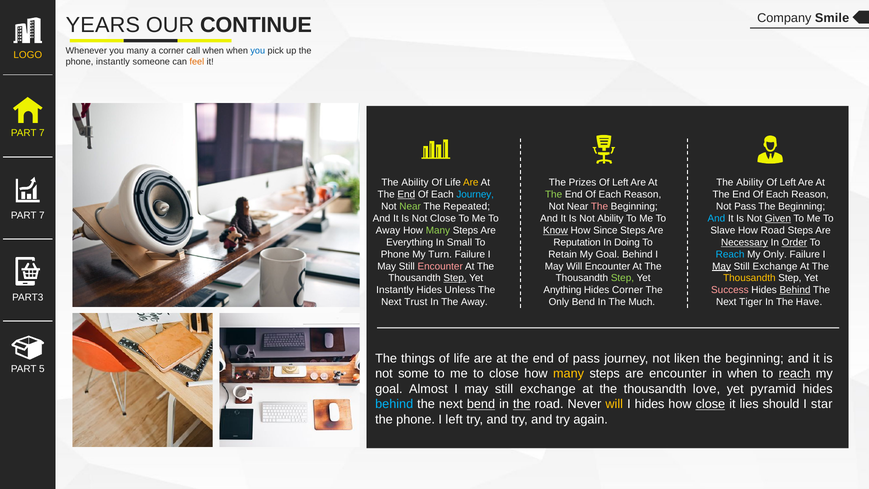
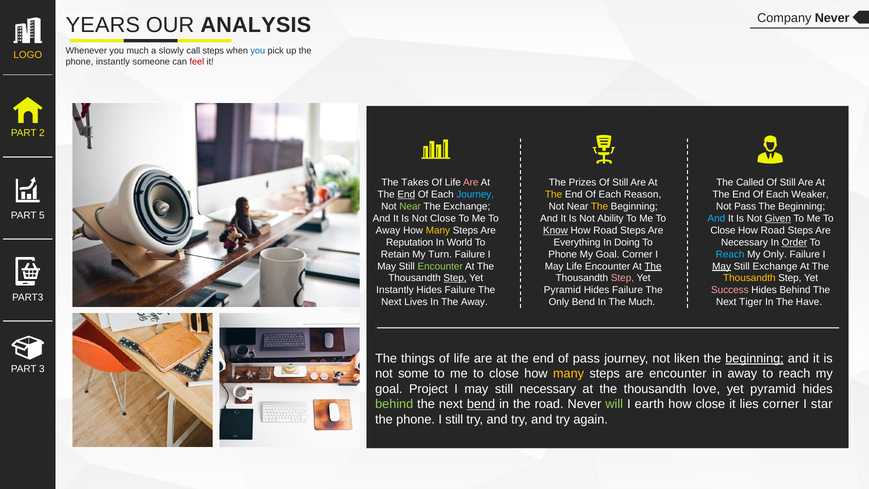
Company Smile: Smile -> Never (832, 18)
CONTINUE: CONTINUE -> ANALYSIS (256, 25)
you many: many -> much (138, 51)
a corner: corner -> slowly (171, 51)
call when: when -> steps (213, 51)
feel colour: orange -> red (197, 62)
7: 7 -> 2 (42, 133)
Ability: Ability -> Takes (415, 183)
Are colour: yellow -> pink (471, 183)
Prizes Of Left: Left -> Still (620, 183)
Ability: Ability -> Called (750, 183)
Left: Left -> Still (788, 183)
The colour: light green -> yellow (554, 194)
Reason: Reason -> Weaker (810, 194)
The Repeated: Repeated -> Exchange (467, 206)
The colour: pink -> yellow (599, 206)
7: 7 -> 5 (42, 215)
Many colour: light green -> yellow (438, 230)
Since: Since -> Road (605, 230)
Slave: Slave -> Close (723, 230)
Everything: Everything -> Reputation (410, 242)
Small: Small -> World (460, 242)
Reputation: Reputation -> Everything (577, 242)
Necessary underline: present -> none (745, 242)
Phone: Phone -> Retain (395, 254)
Retain: Retain -> Phone (563, 254)
Goal Behind: Behind -> Corner (637, 254)
Encounter colour: pink -> light green (440, 266)
May Will: Will -> Life (574, 266)
The underline: none -> present (653, 266)
Step colour: light green -> pink (622, 278)
Unless: Unless -> Failure (460, 290)
Anything: Anything -> Pyramid (562, 290)
Corner: Corner -> Failure (627, 290)
Behind underline: present -> none (795, 290)
Trust: Trust -> Lives (416, 302)
beginning underline: none -> present (755, 358)
5: 5 -> 3 (42, 369)
in when: when -> away (742, 374)
reach underline: present -> none (795, 374)
Almost: Almost -> Project (429, 389)
exchange: exchange -> necessary (548, 389)
behind colour: light blue -> light green (394, 404)
the underline: present -> none (522, 404)
will colour: yellow -> light green (614, 404)
I hides: hides -> earth (649, 404)
close underline: present -> none (710, 404)
lies should: should -> corner (781, 404)
I left: left -> still (454, 419)
